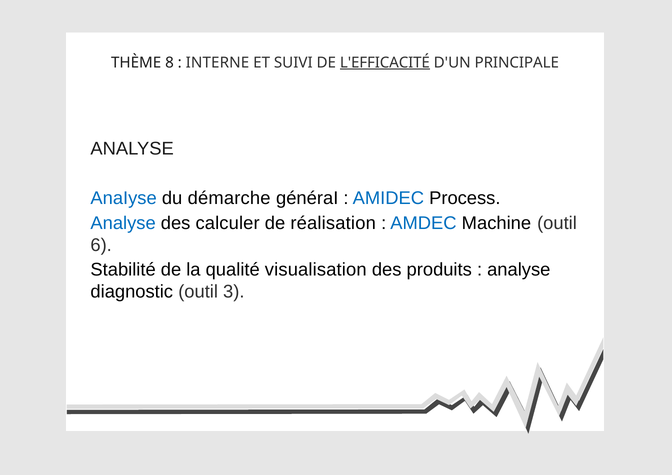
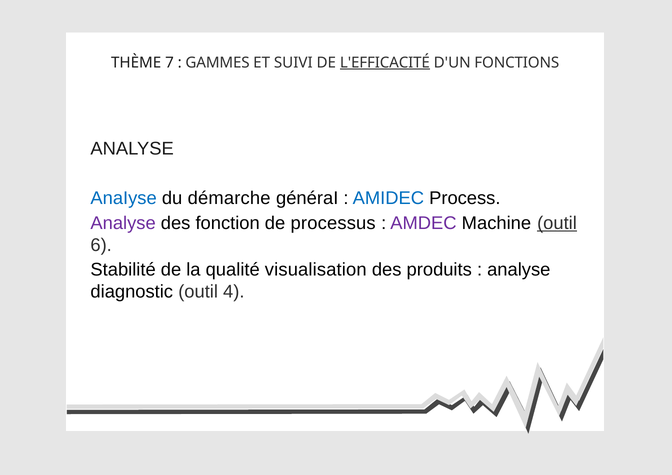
8: 8 -> 7 (170, 63)
INTERNE: INTERNE -> GAMMES (218, 63)
PRINCIPALE: PRINCIPALE -> FONCTIONS (517, 63)
Analyse colour: blue -> purple (123, 223)
calculer: calculer -> fonction (228, 223)
réalisation: réalisation -> processus (333, 223)
AMDEC colour: blue -> purple (423, 223)
outil underline: none -> present (557, 223)
3: 3 -> 4 (234, 292)
